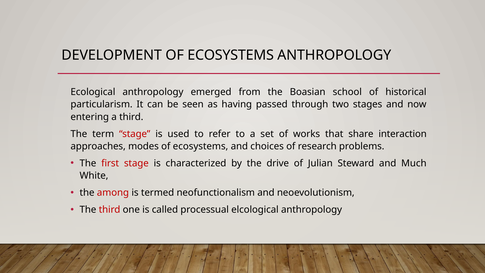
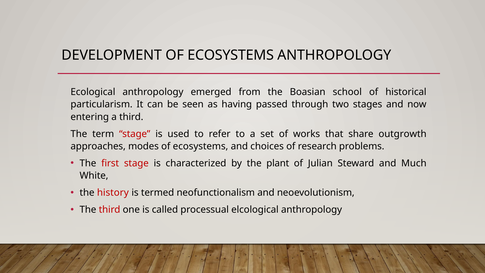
interaction: interaction -> outgrowth (403, 134)
drive: drive -> plant (278, 163)
among: among -> history (113, 193)
